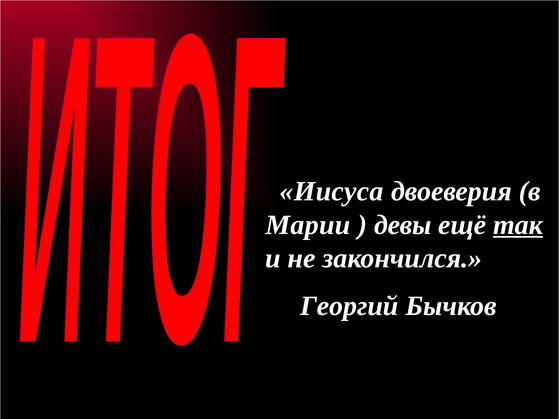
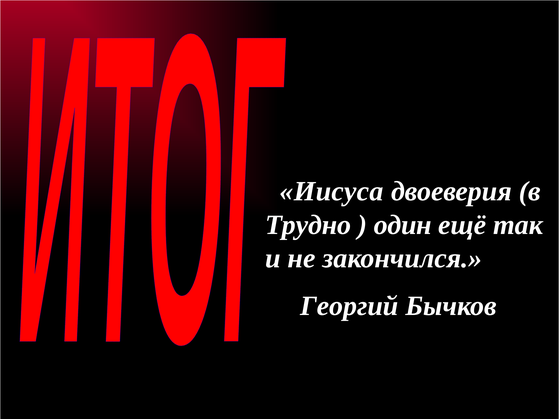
Марии: Марии -> Трудно (308, 225)
девы: девы -> один (403, 225)
так underline: present -> none (518, 225)
